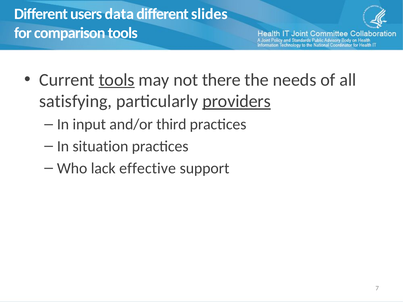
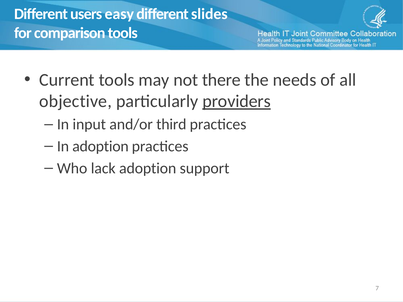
data: data -> easy (119, 14)
tools underline: present -> none (117, 80)
satisfying: satisfying -> objective (76, 101)
In situation: situation -> adoption (101, 146)
lack effective: effective -> adoption (148, 168)
